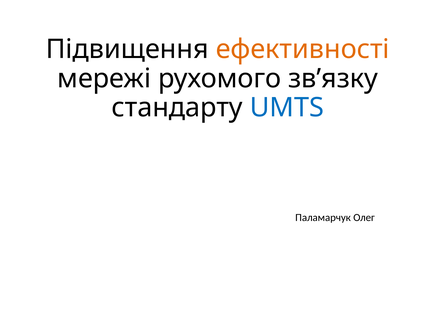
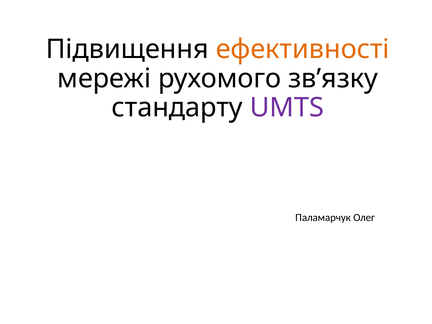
UMTS colour: blue -> purple (287, 108)
